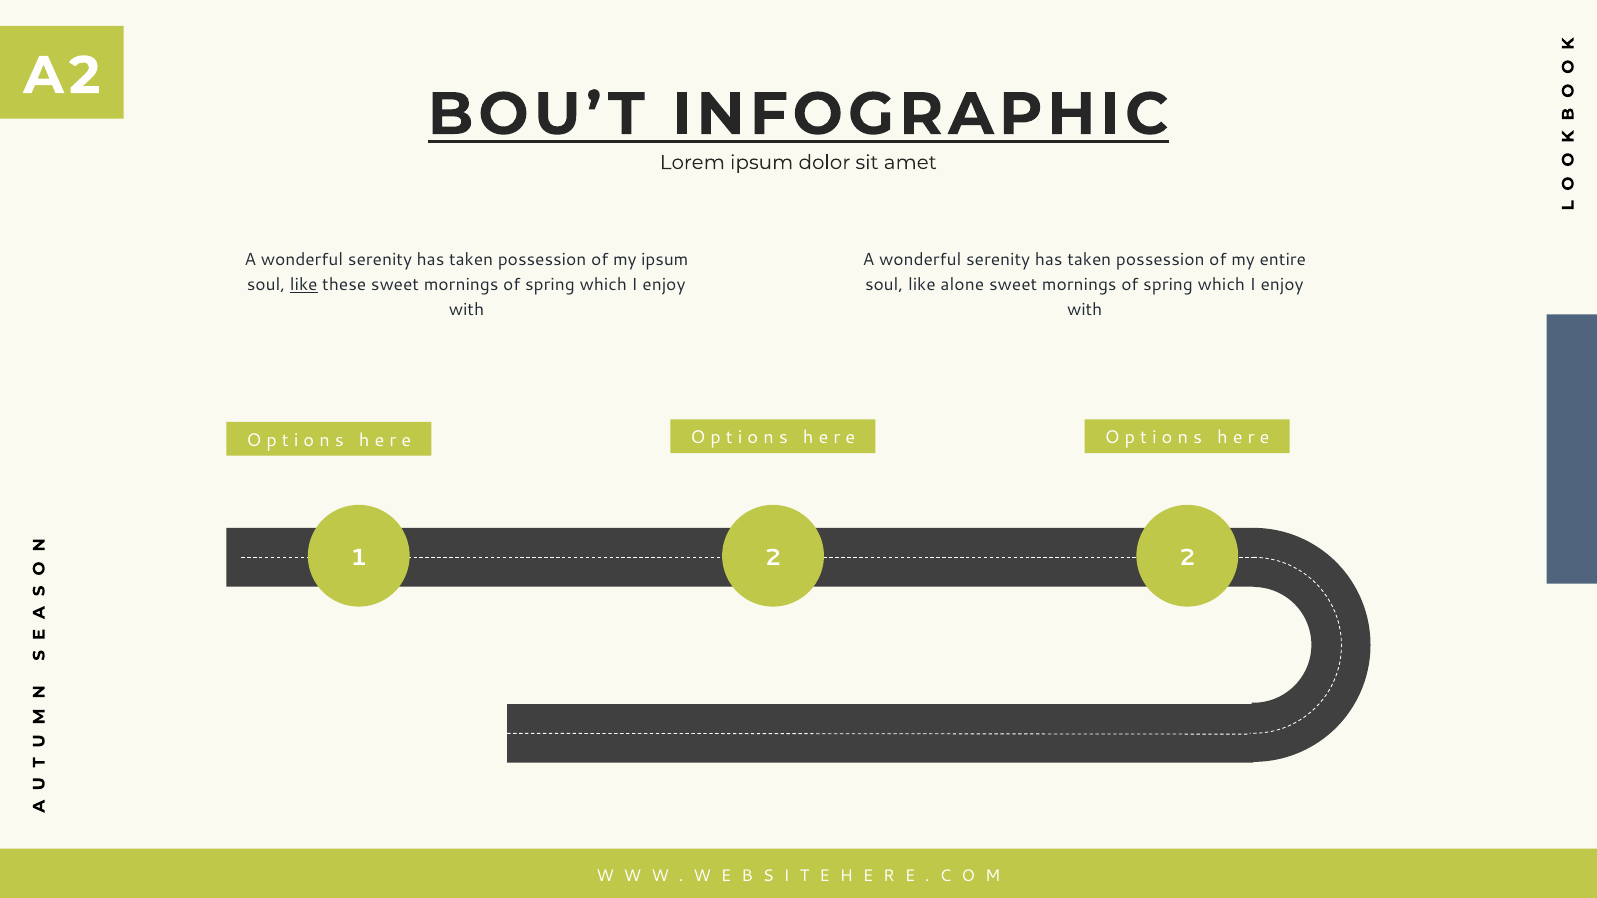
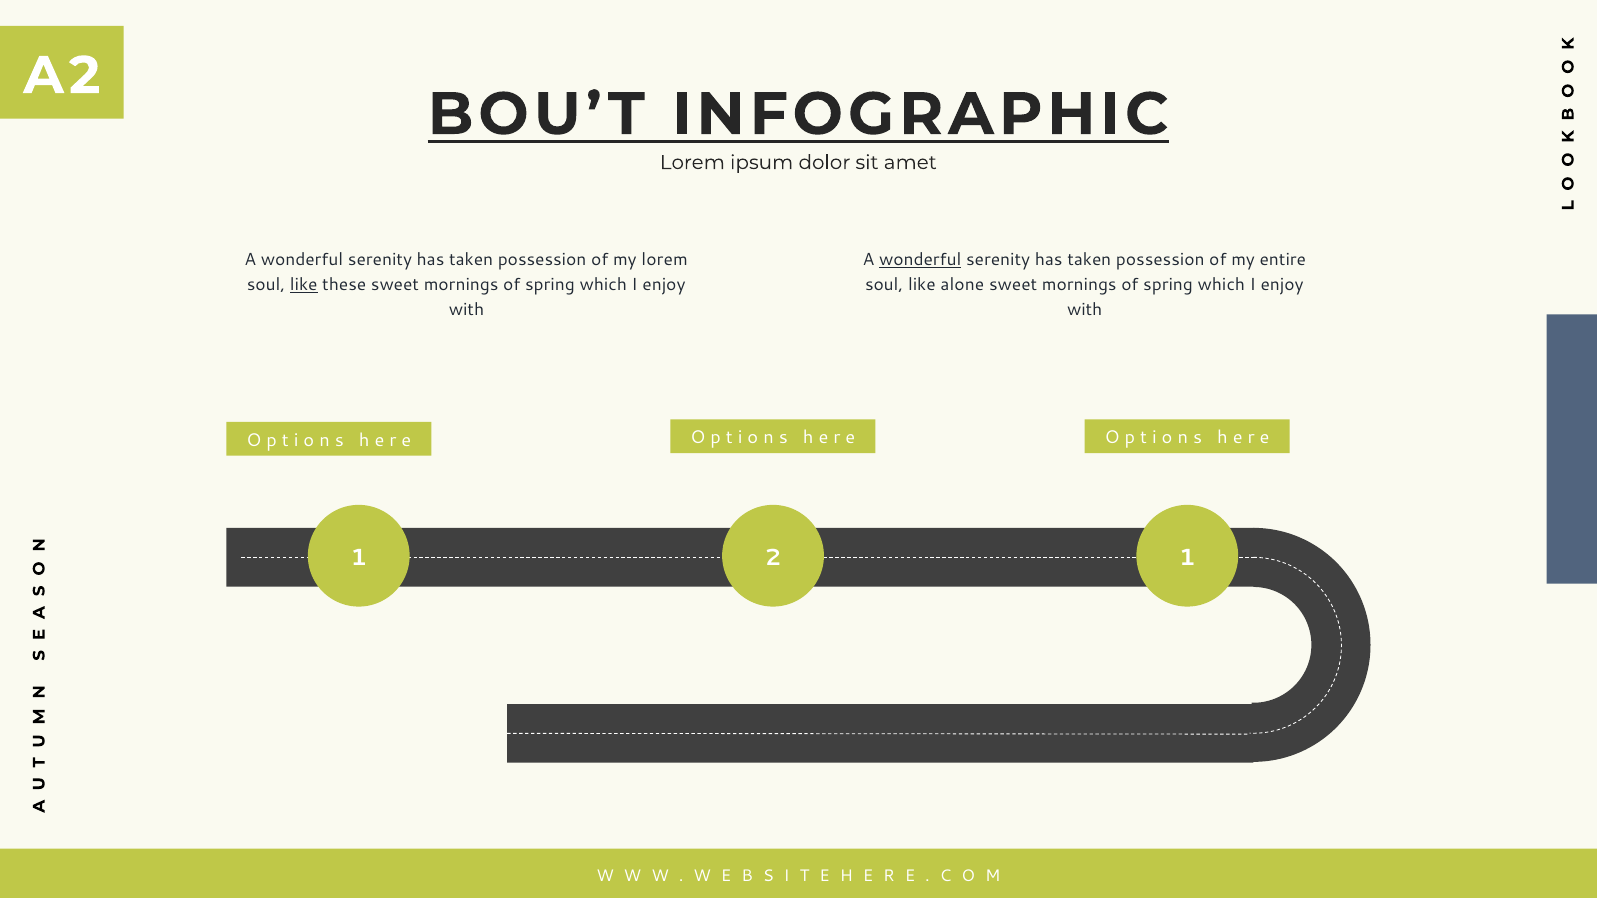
my ipsum: ipsum -> lorem (665, 260)
wonderful underline: none -> present (920, 260)
1 2: 2 -> 1 (1187, 558)
